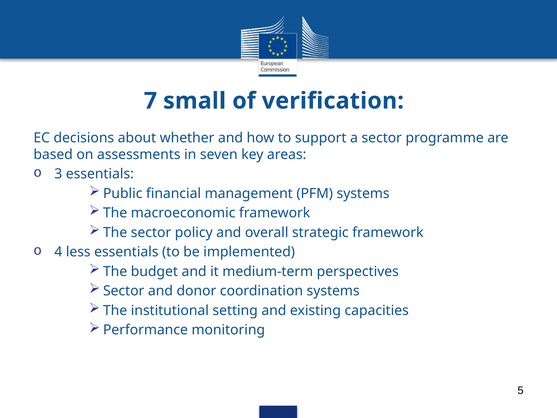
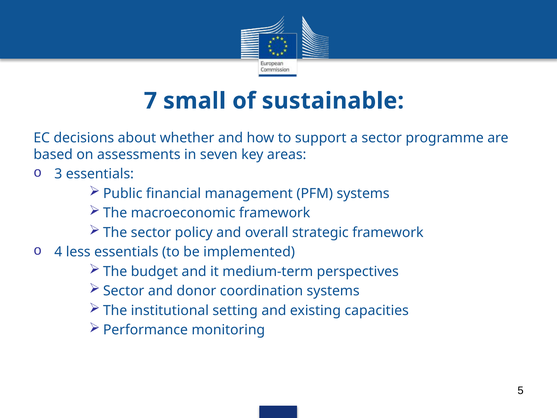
verification: verification -> sustainable (333, 101)
